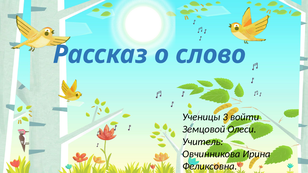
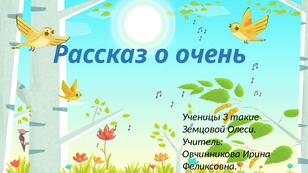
слово: слово -> очень (211, 55)
войти: войти -> такие (245, 117)
